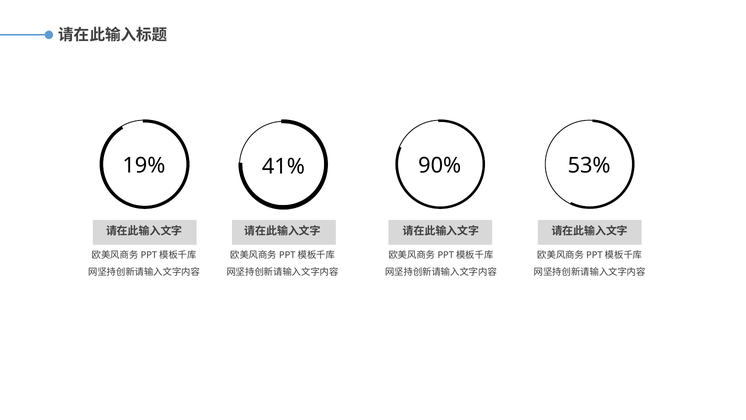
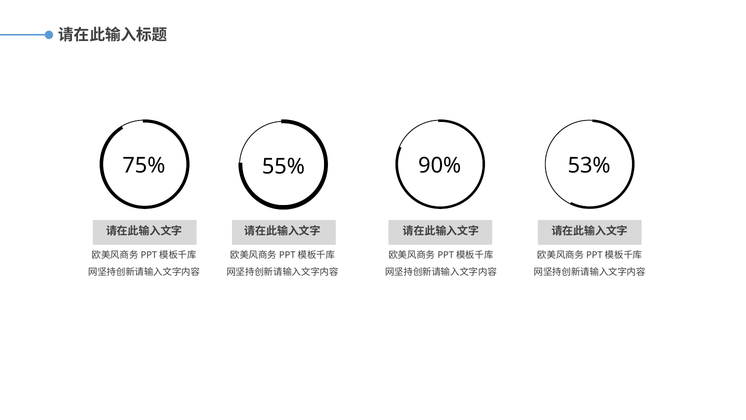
19%: 19% -> 75% (144, 165)
41%: 41% -> 55% (283, 167)
